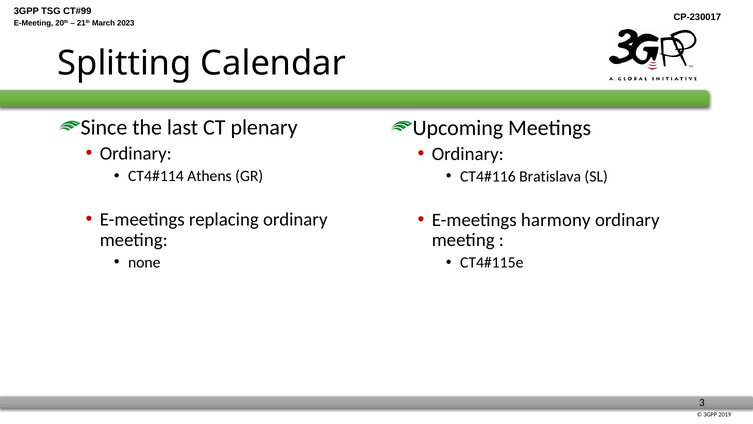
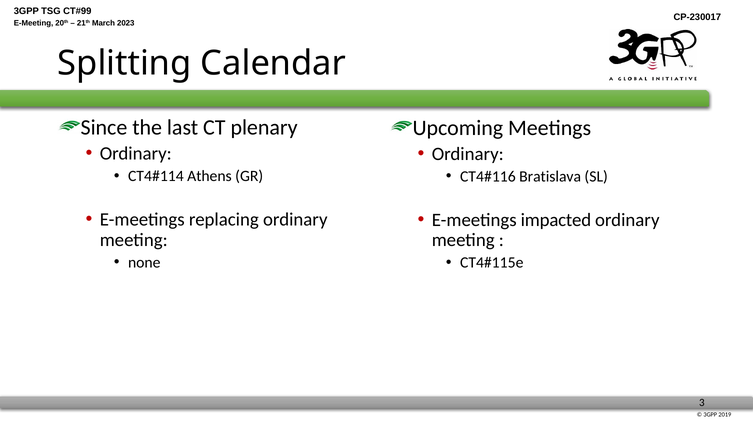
harmony: harmony -> impacted (556, 220)
